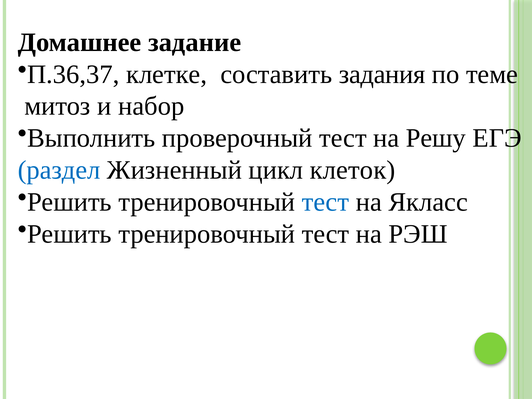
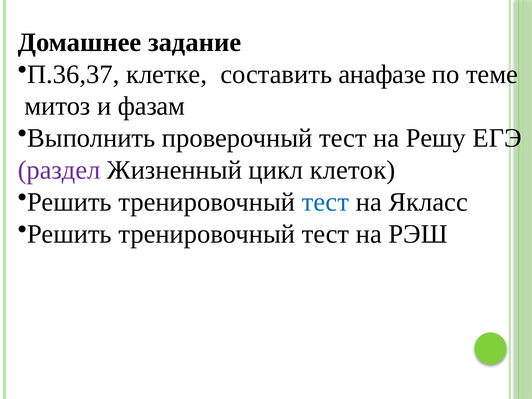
задания: задания -> анафазе (382, 74)
набор: набор -> фазам (151, 106)
раздел colour: blue -> purple (59, 170)
